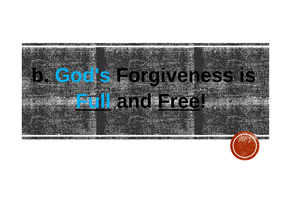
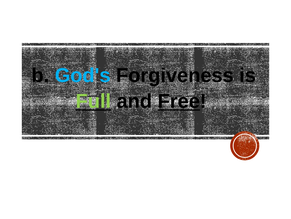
Full colour: light blue -> light green (93, 101)
